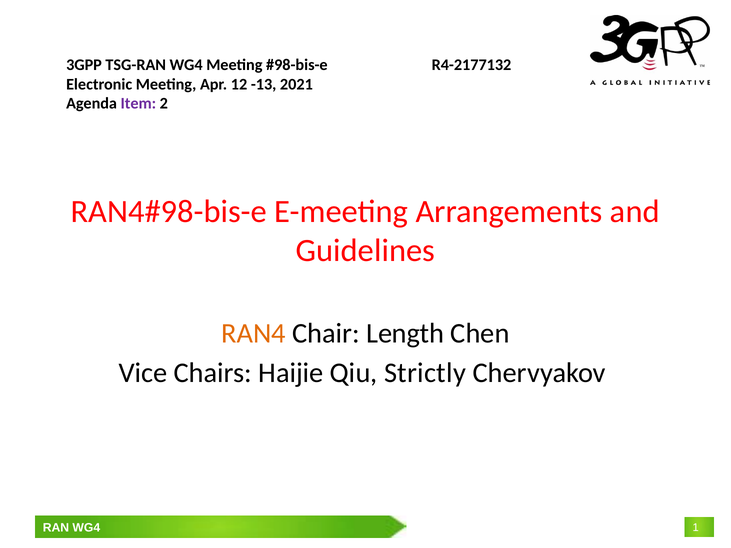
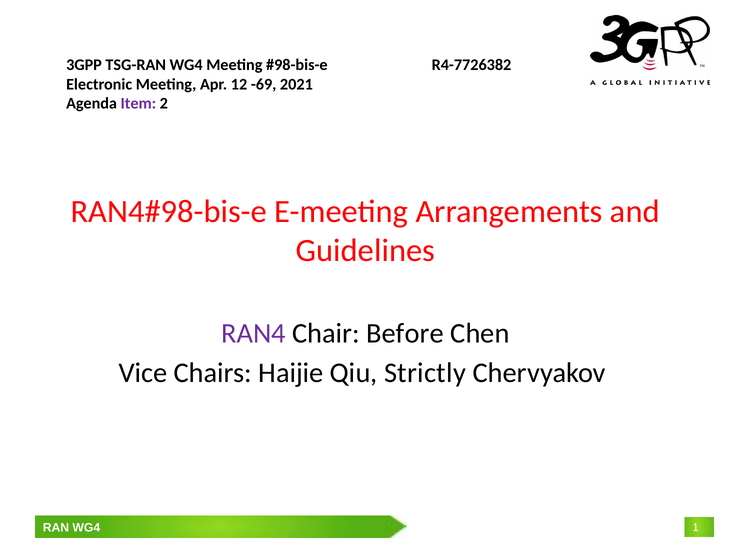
R4-2177132: R4-2177132 -> R4-7726382 (471, 65)
-13: -13 -> -69 (264, 84)
RAN4 colour: orange -> purple (254, 333)
Length: Length -> Before (405, 333)
